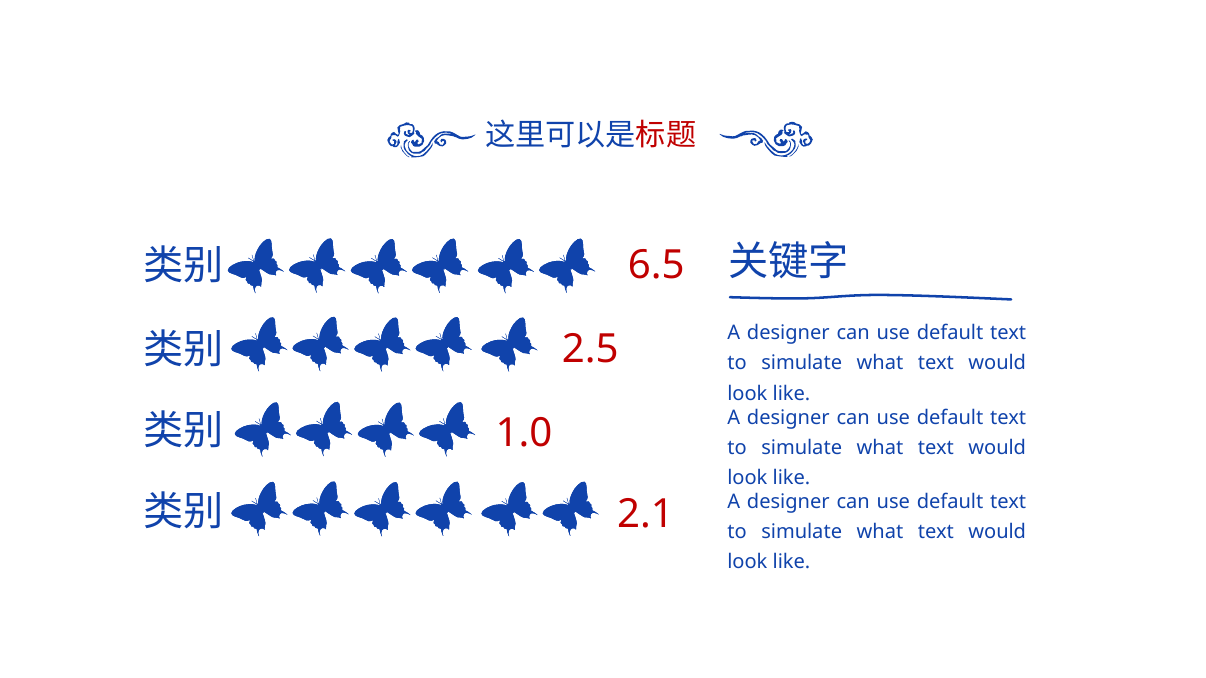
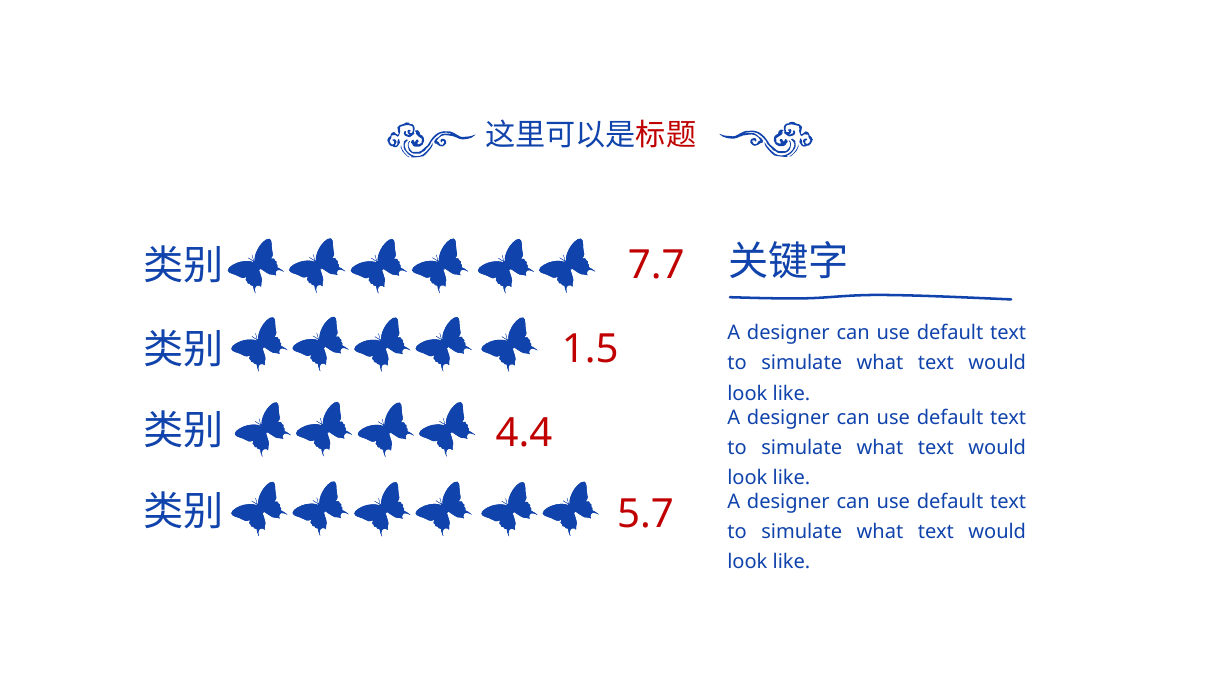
6.5: 6.5 -> 7.7 (656, 265)
2.5: 2.5 -> 1.5 (590, 349)
1.0: 1.0 -> 4.4 (524, 434)
2.1: 2.1 -> 5.7 (646, 515)
